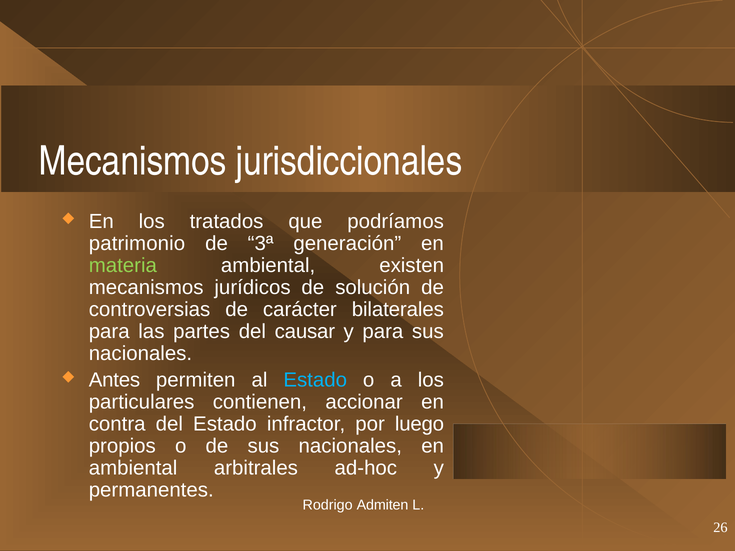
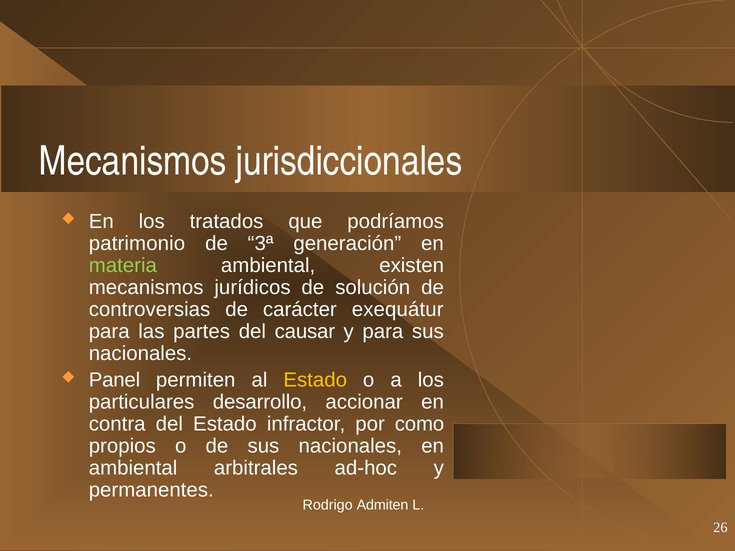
bilaterales: bilaterales -> exequátur (398, 310)
Antes: Antes -> Panel (114, 380)
Estado colour: light blue -> yellow (315, 380)
contienen: contienen -> desarrollo (260, 402)
luego: luego -> como (420, 424)
